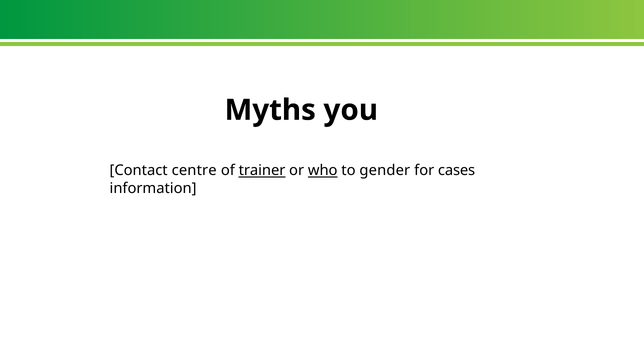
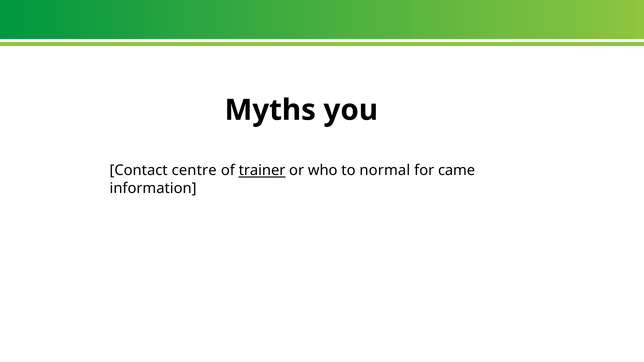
who underline: present -> none (323, 171)
gender: gender -> normal (385, 171)
cases: cases -> came (457, 171)
